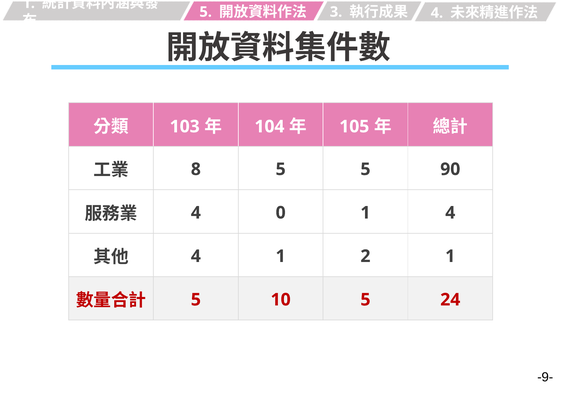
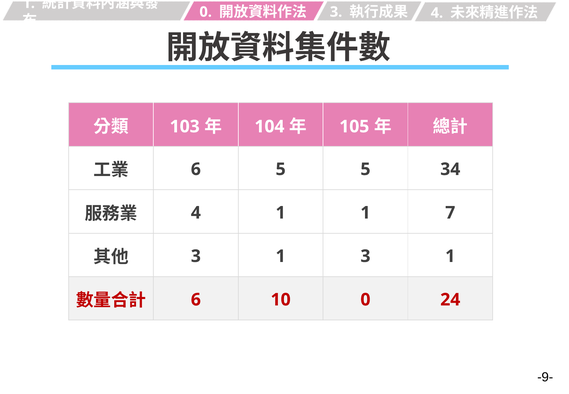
5: 5 -> 0 (206, 12)
8: 8 -> 6 (196, 169)
90: 90 -> 34 (450, 169)
4 0: 0 -> 1 (281, 213)
1 4: 4 -> 7 (450, 213)
4: 4 -> 3 (196, 256)
1 2: 2 -> 3 (365, 256)
5: 5 -> 6 (196, 300)
10 5: 5 -> 0 (365, 300)
